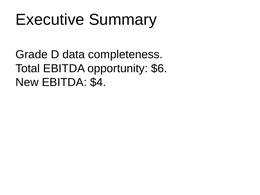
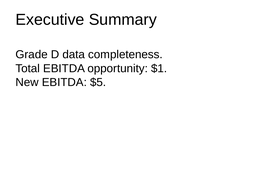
$6: $6 -> $1 (159, 68)
$4: $4 -> $5 (98, 82)
